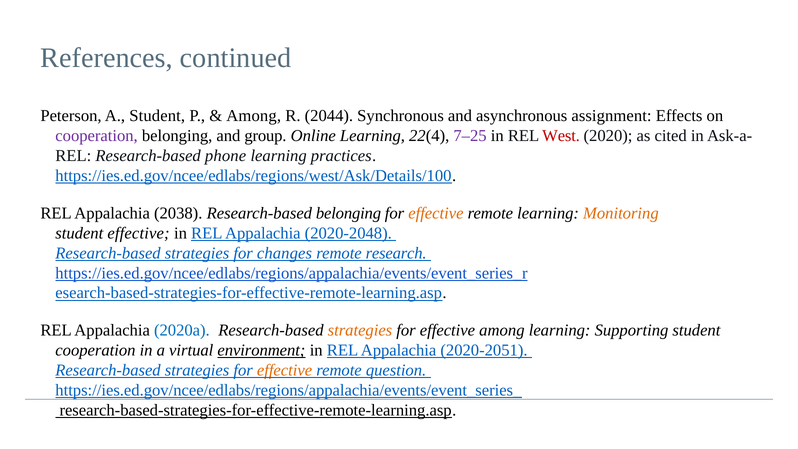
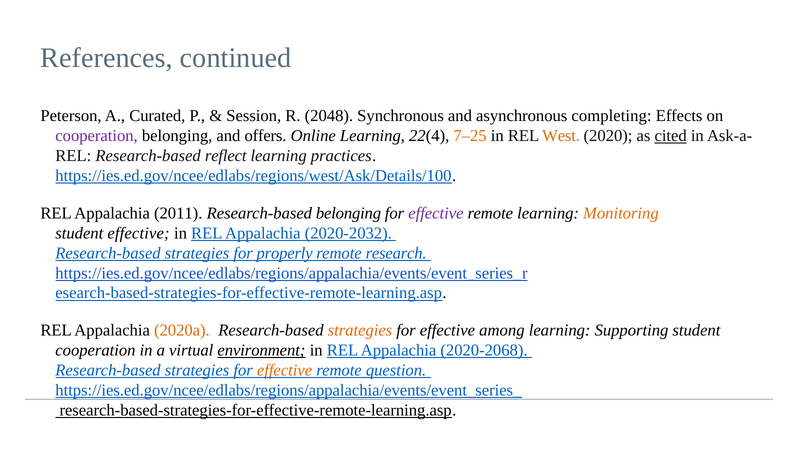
A Student: Student -> Curated (157, 116)
Among: Among -> Session (254, 116)
2044: 2044 -> 2048 (329, 116)
assignment: assignment -> completing (612, 116)
group: group -> offers (265, 136)
7–25 colour: purple -> orange (470, 136)
West colour: red -> orange (561, 136)
cited underline: none -> present (671, 136)
phone: phone -> reflect (226, 156)
2038: 2038 -> 2011 (178, 213)
effective colour: orange -> purple (436, 213)
2020-2048: 2020-2048 -> 2020-2032 (348, 233)
changes: changes -> properly (285, 253)
2020a colour: blue -> orange (182, 330)
2020-2051: 2020-2051 -> 2020-2068 (484, 350)
